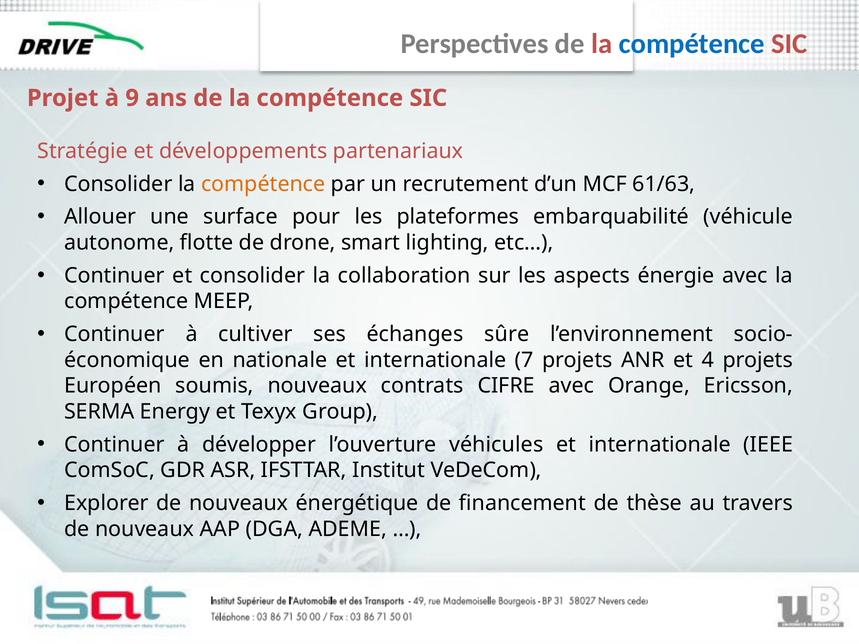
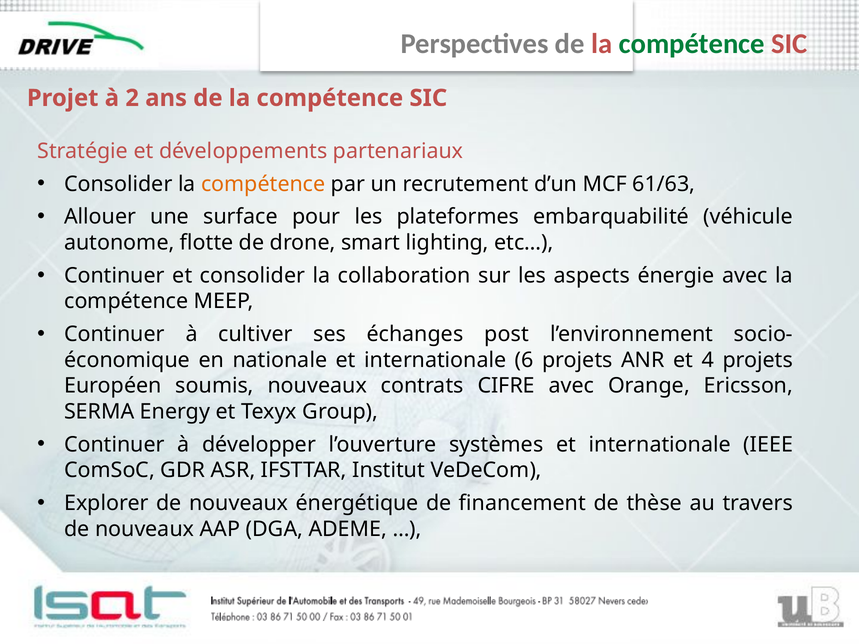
compétence colour: blue -> green (692, 44)
9: 9 -> 2 (132, 98)
sûre: sûre -> post (507, 334)
7: 7 -> 6 (524, 360)
véhicules: véhicules -> systèmes (496, 445)
